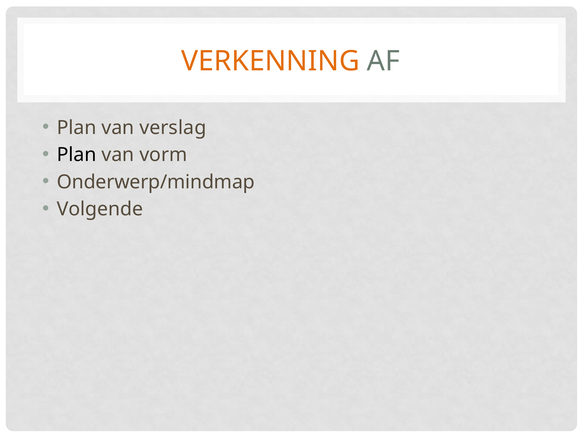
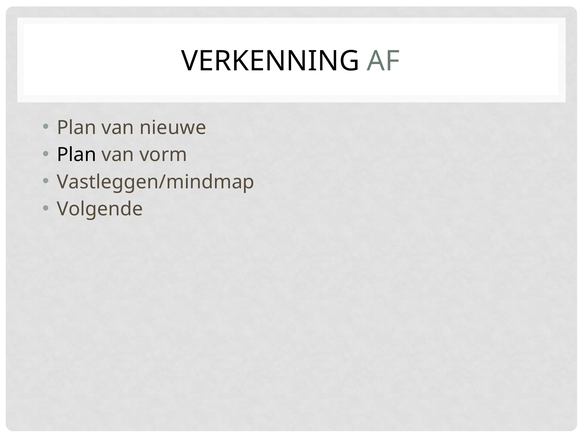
VERKENNING colour: orange -> black (270, 61)
verslag: verslag -> nieuwe (173, 128)
Onderwerp/mindmap: Onderwerp/mindmap -> Vastleggen/mindmap (156, 182)
